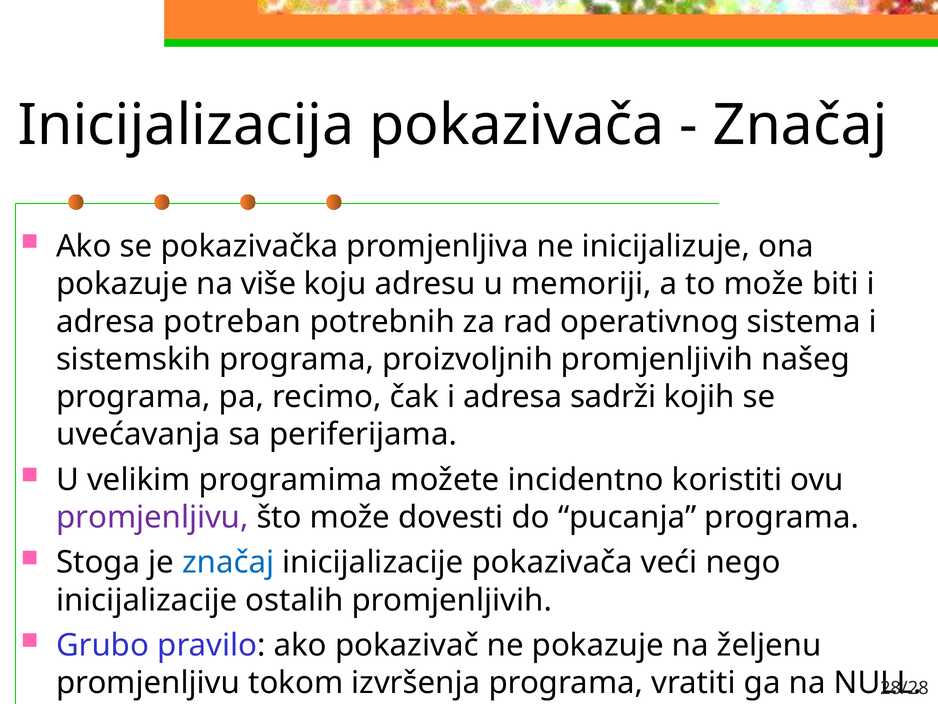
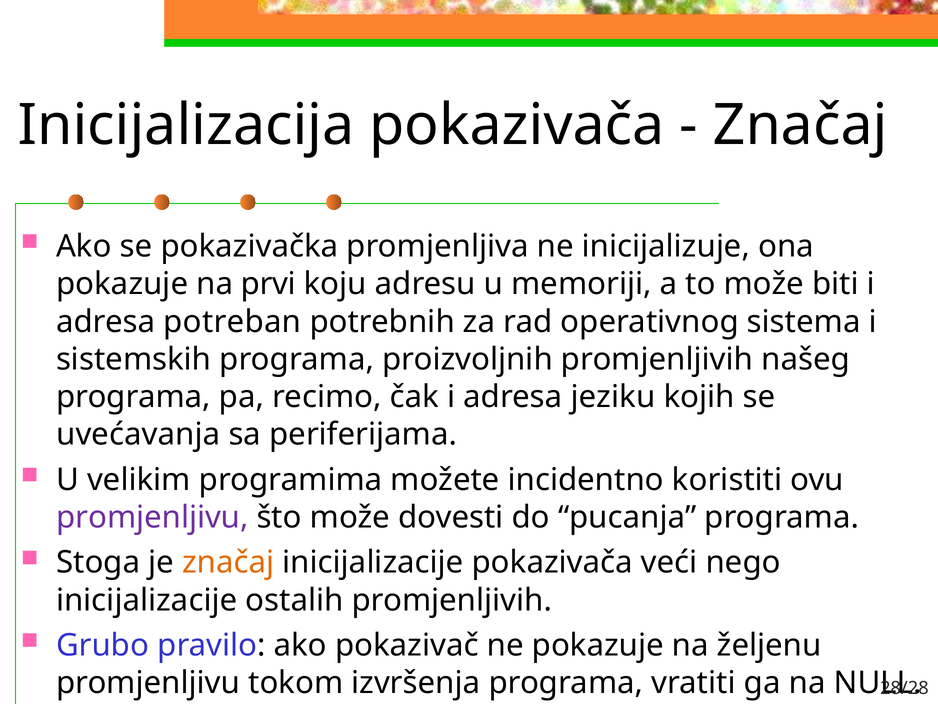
više: više -> prvi (268, 284)
sadrži: sadrži -> jeziku (613, 397)
značaj colour: blue -> orange (228, 562)
